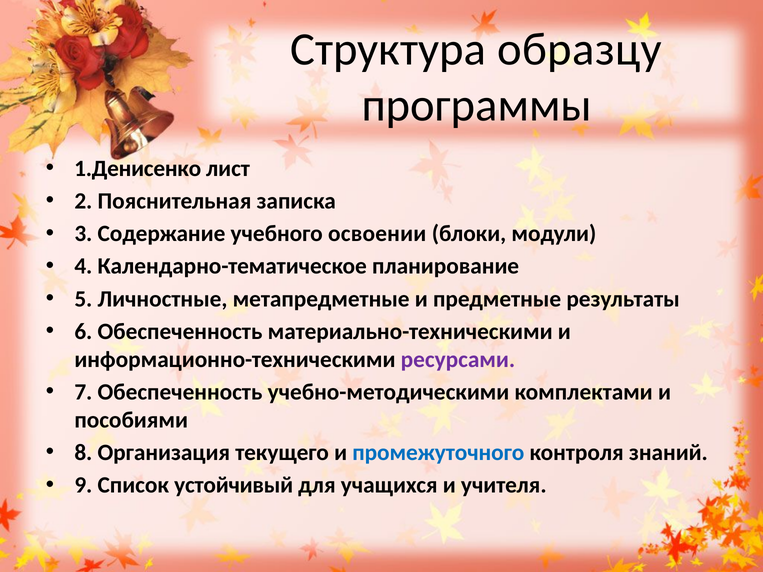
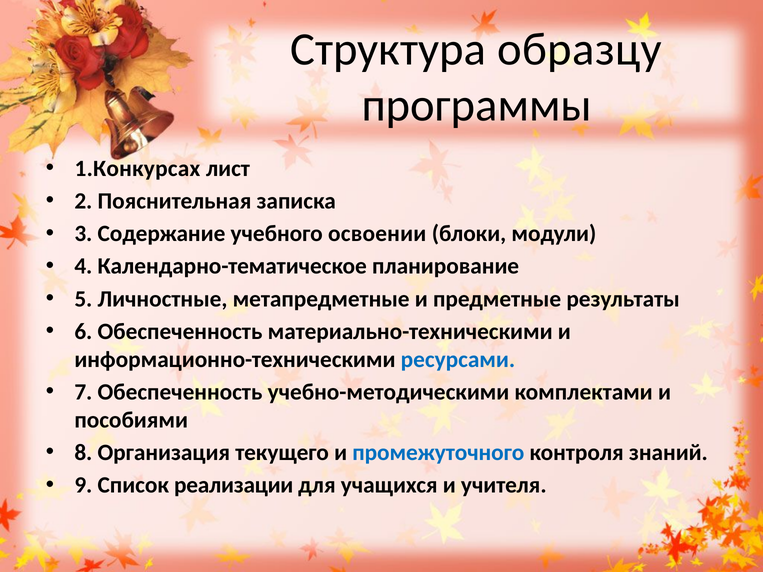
1.Денисенко: 1.Денисенко -> 1.Конкурсах (137, 168)
ресурсами colour: purple -> blue (458, 360)
устойчивый: устойчивый -> реализации (234, 485)
